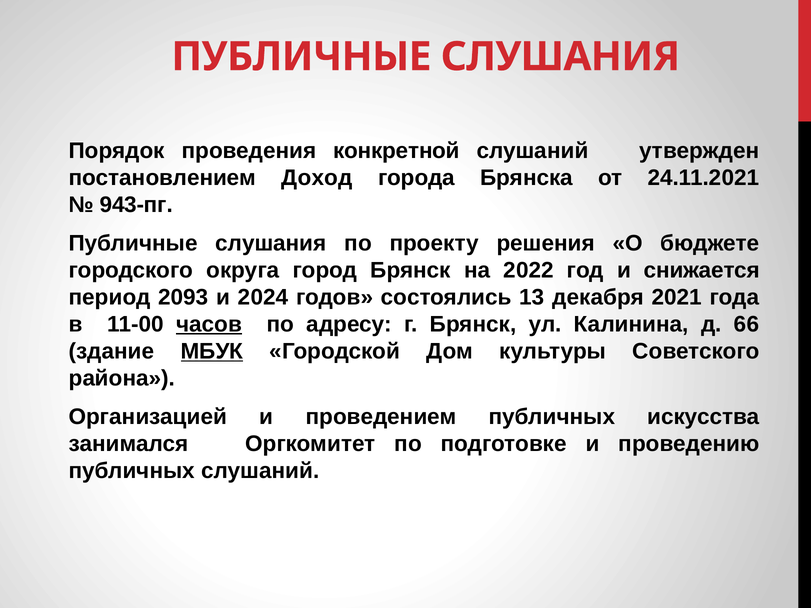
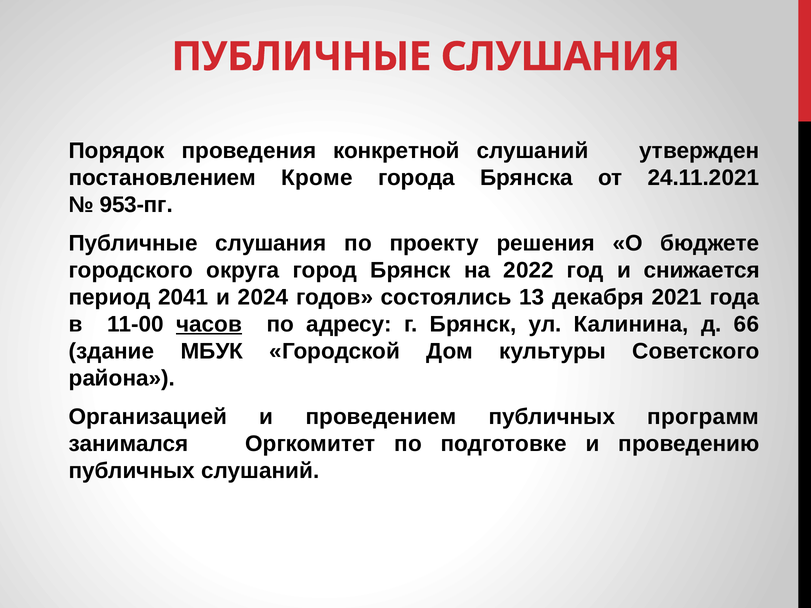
Доход: Доход -> Кроме (317, 178)
943-пг: 943-пг -> 953-пг (136, 205)
2093: 2093 -> 2041 (183, 297)
МБУК underline: present -> none (212, 351)
искусства: искусства -> программ (703, 417)
